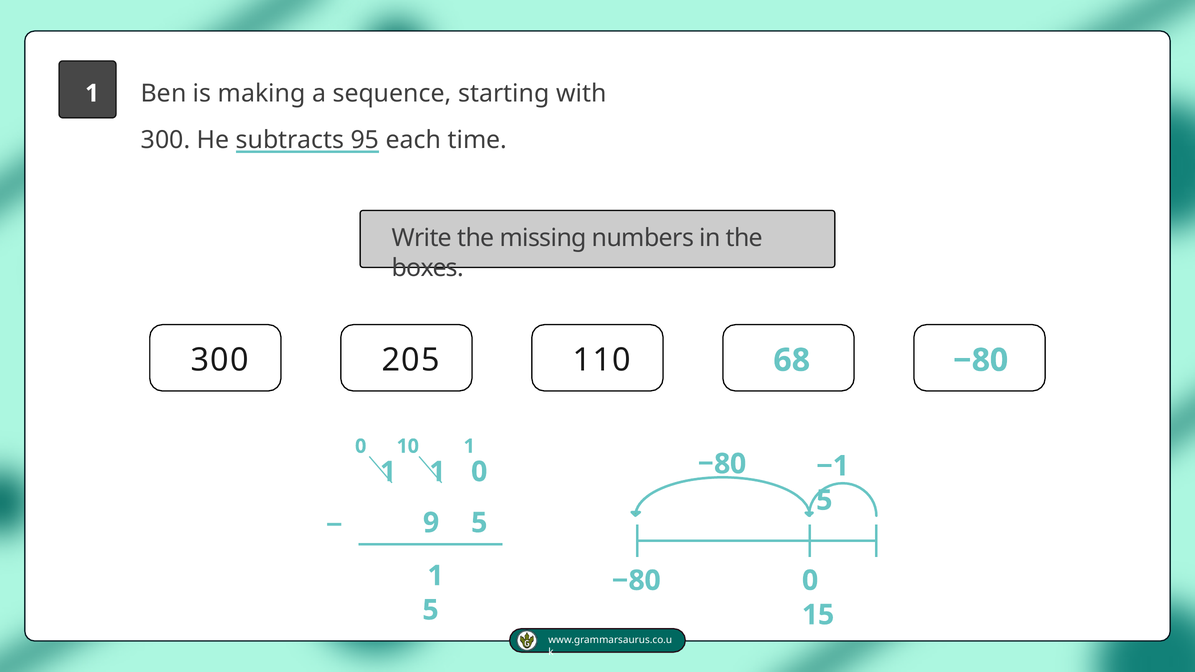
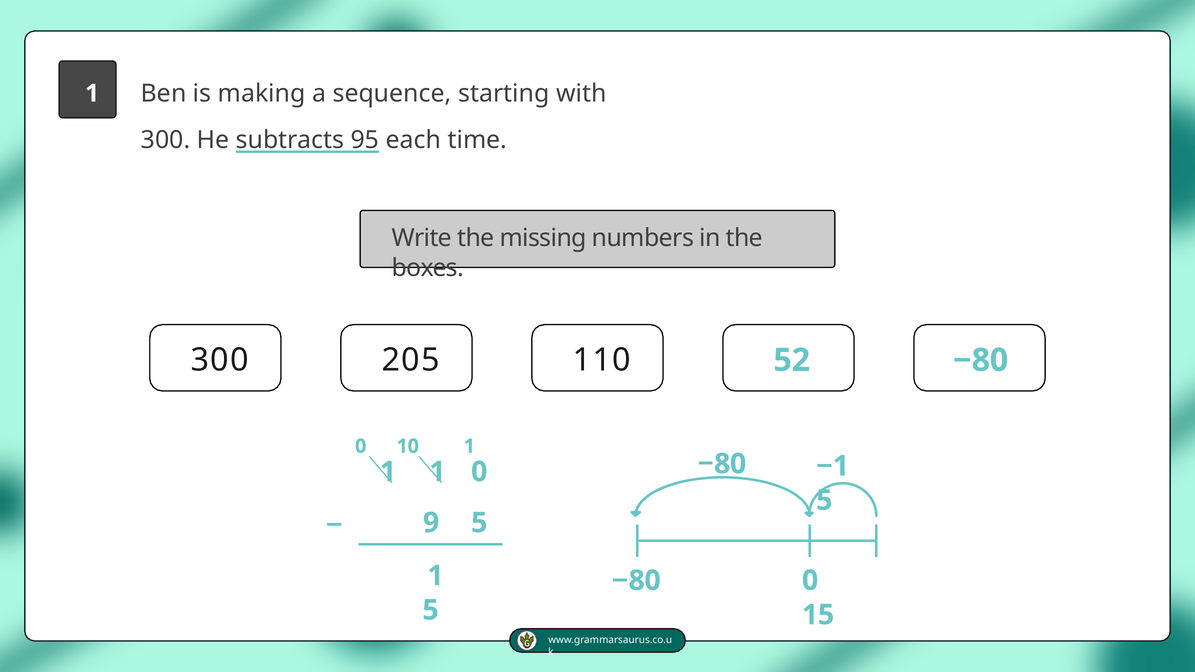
68: 68 -> 52 (792, 360)
